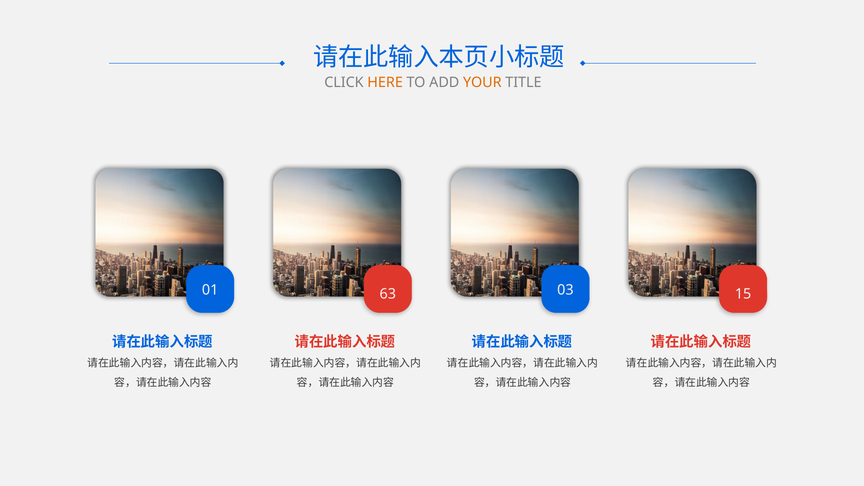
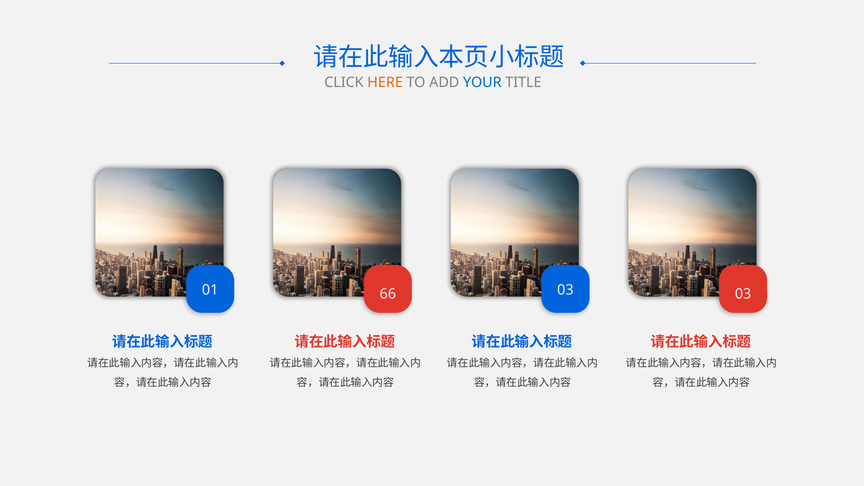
YOUR colour: orange -> blue (482, 83)
63: 63 -> 66 (388, 294)
03 15: 15 -> 03 (743, 294)
